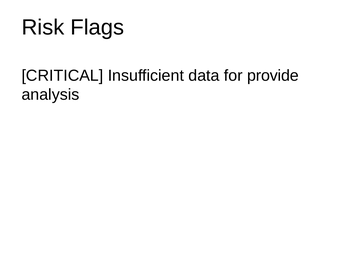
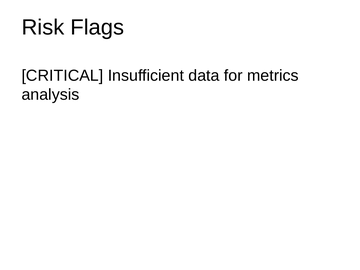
provide: provide -> metrics (273, 75)
